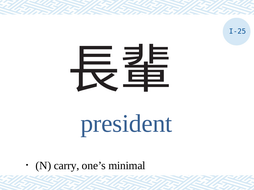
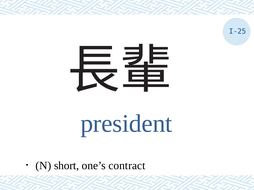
carry: carry -> short (67, 166)
minimal: minimal -> contract (127, 166)
